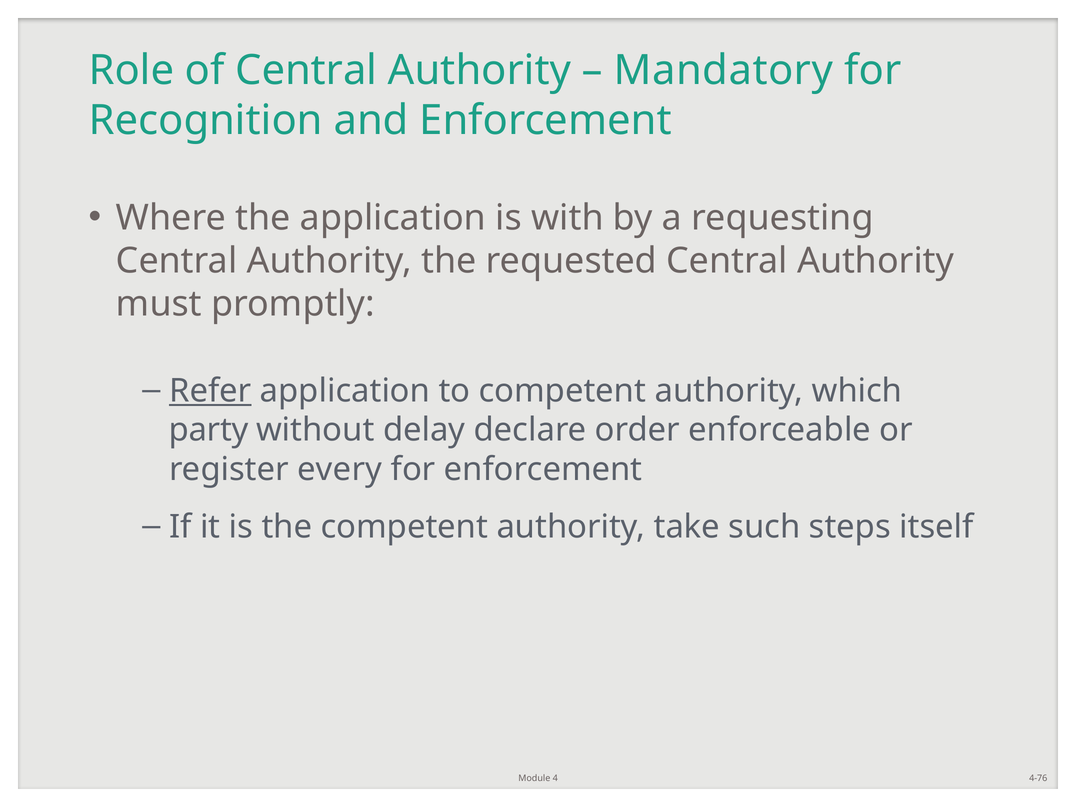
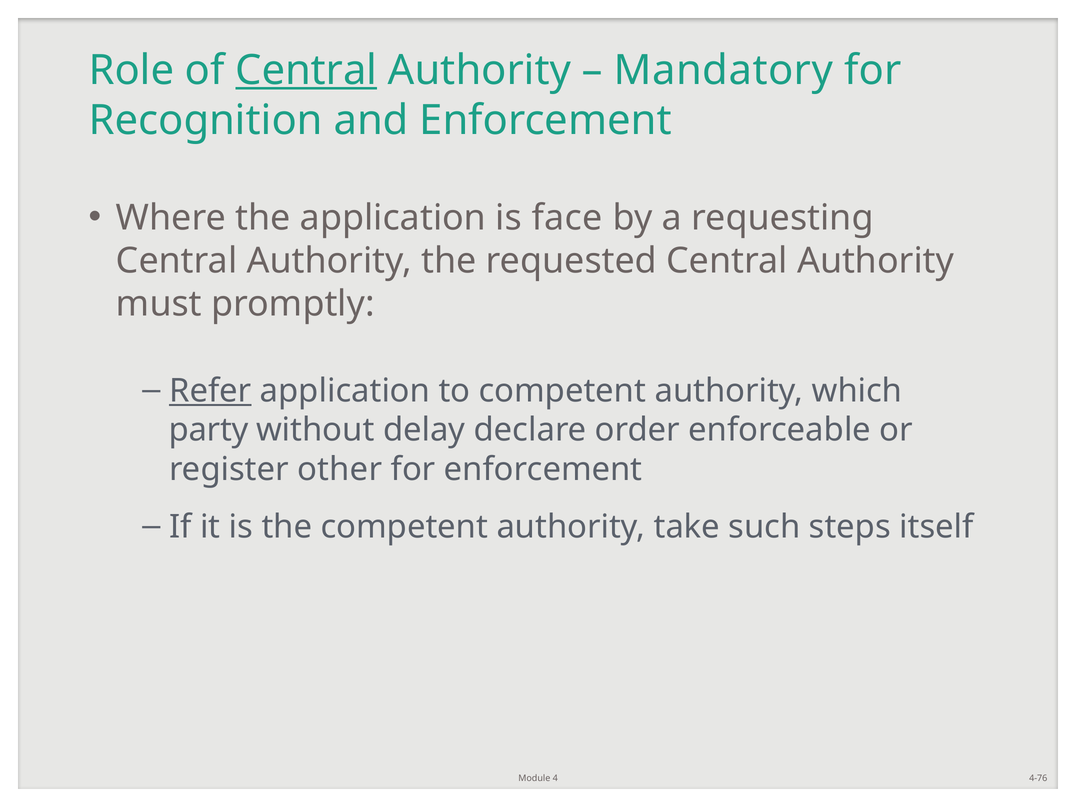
Central underline: none -> present (306, 70)
with: with -> face (567, 218)
every: every -> other (340, 470)
